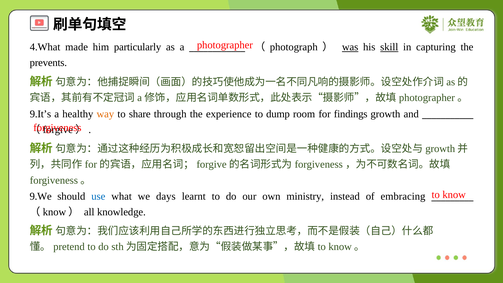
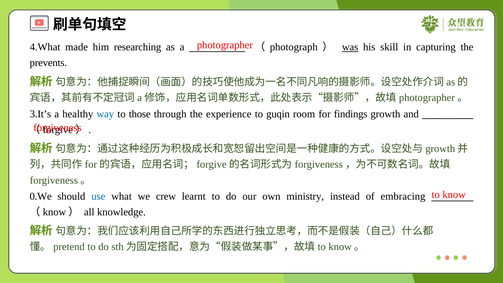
particularly: particularly -> researching (138, 47)
skill underline: present -> none (389, 47)
9.It’s: 9.It’s -> 3.It’s (40, 114)
way colour: orange -> blue (105, 114)
share: share -> those (140, 114)
dump: dump -> guqin (278, 114)
9.We: 9.We -> 0.We (41, 196)
days: days -> crew (166, 196)
